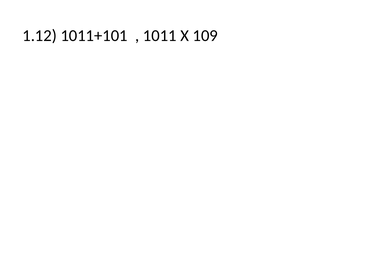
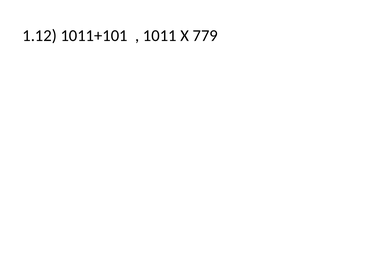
109: 109 -> 779 (205, 36)
